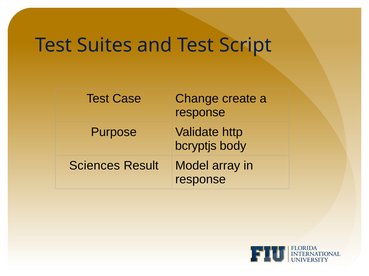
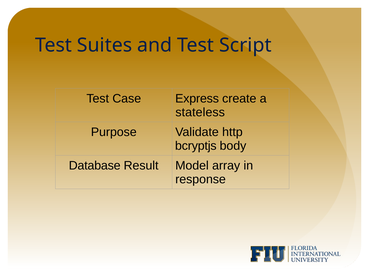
Change: Change -> Express (197, 99)
response: response -> stateless (200, 113)
Sciences: Sciences -> Database (95, 166)
